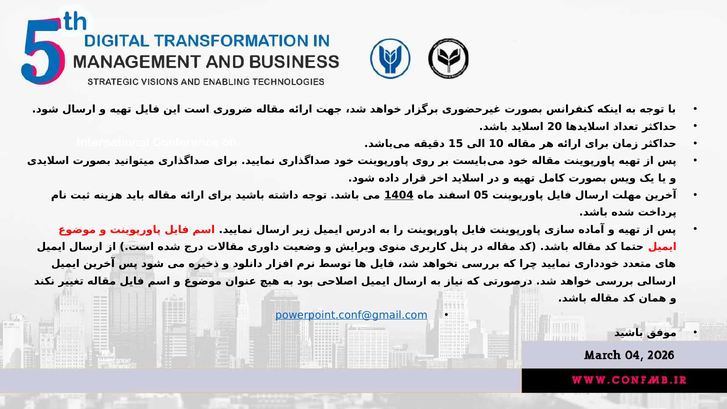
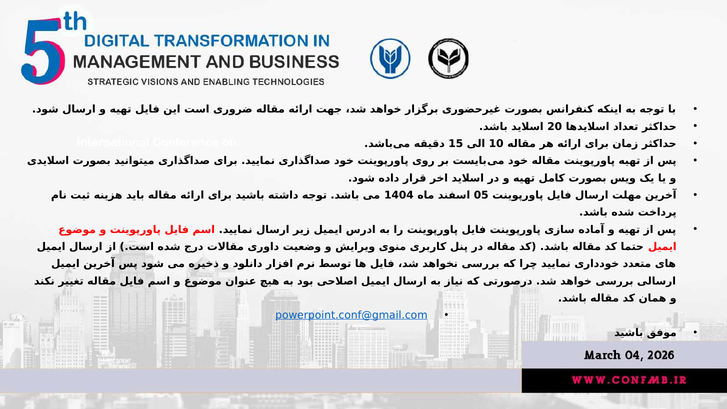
1404 underline: present -> none (399, 195)
